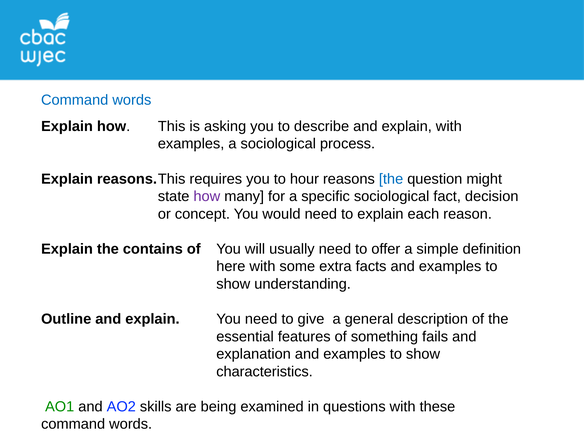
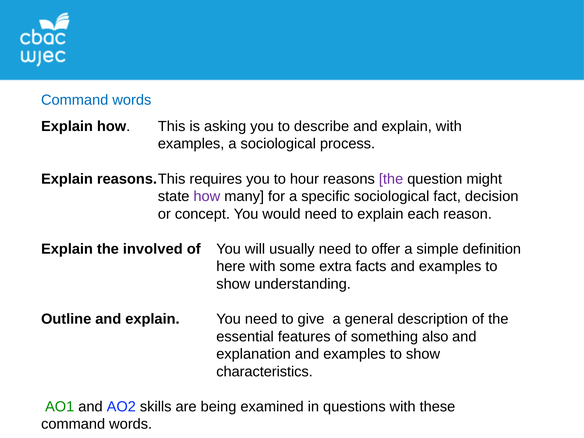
the colour: blue -> purple (391, 179)
contains: contains -> involved (153, 249)
fails: fails -> also (435, 337)
